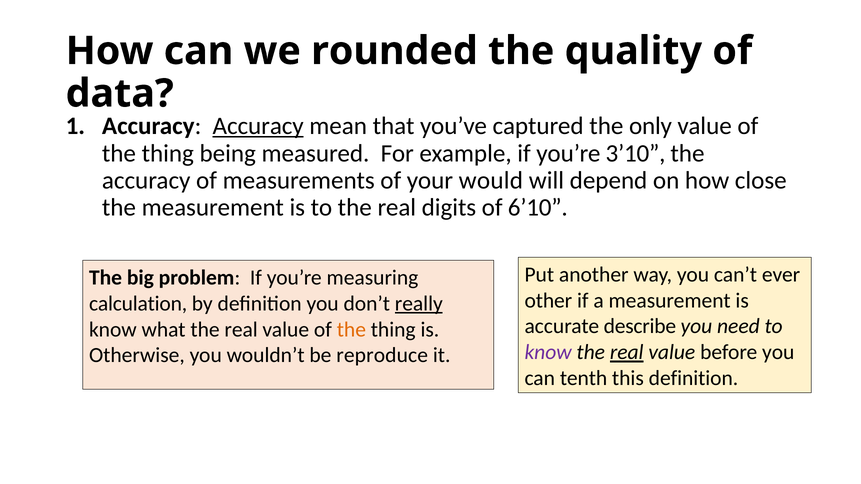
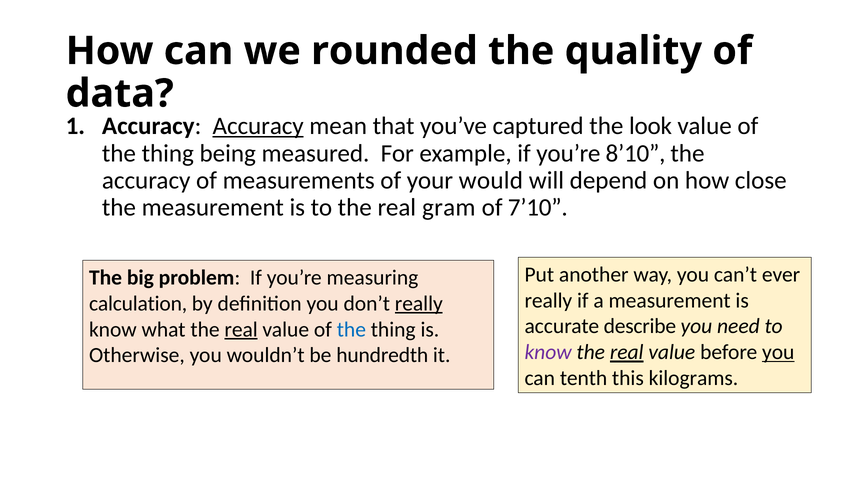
only: only -> look (651, 126)
3’10: 3’10 -> 8’10 (636, 153)
digits: digits -> gram (449, 208)
6’10: 6’10 -> 7’10 (538, 208)
other: other -> really (548, 301)
real underline: none -> present (241, 330)
the colour: orange -> blue (351, 330)
you underline: none -> present (778, 352)
reproduce: reproduce -> hundredth (382, 355)
this definition: definition -> kilograms (693, 378)
